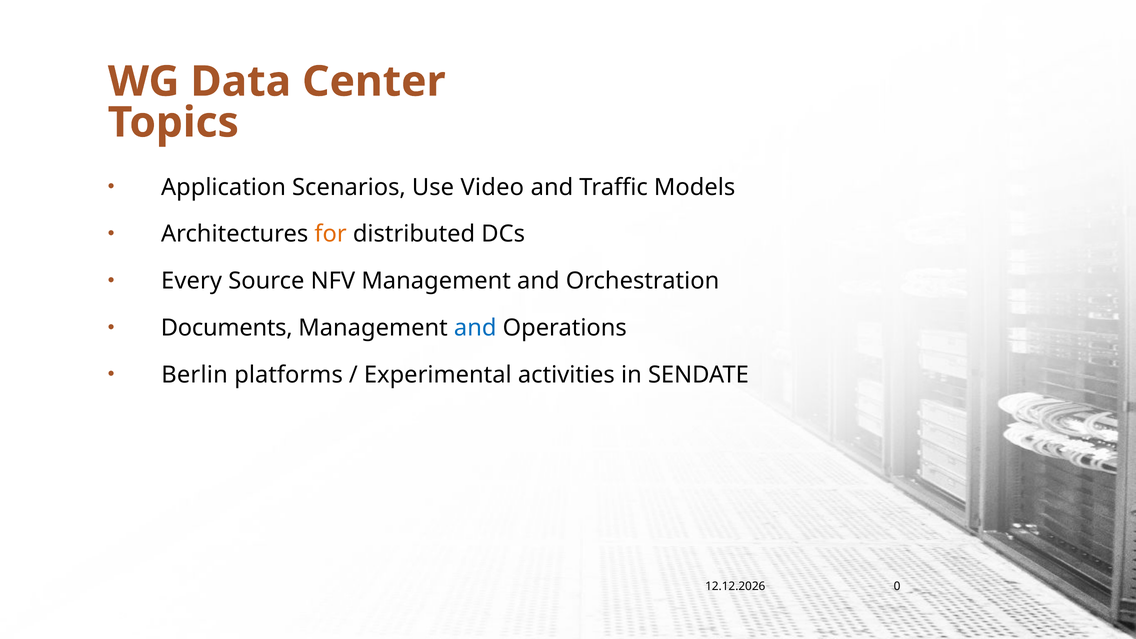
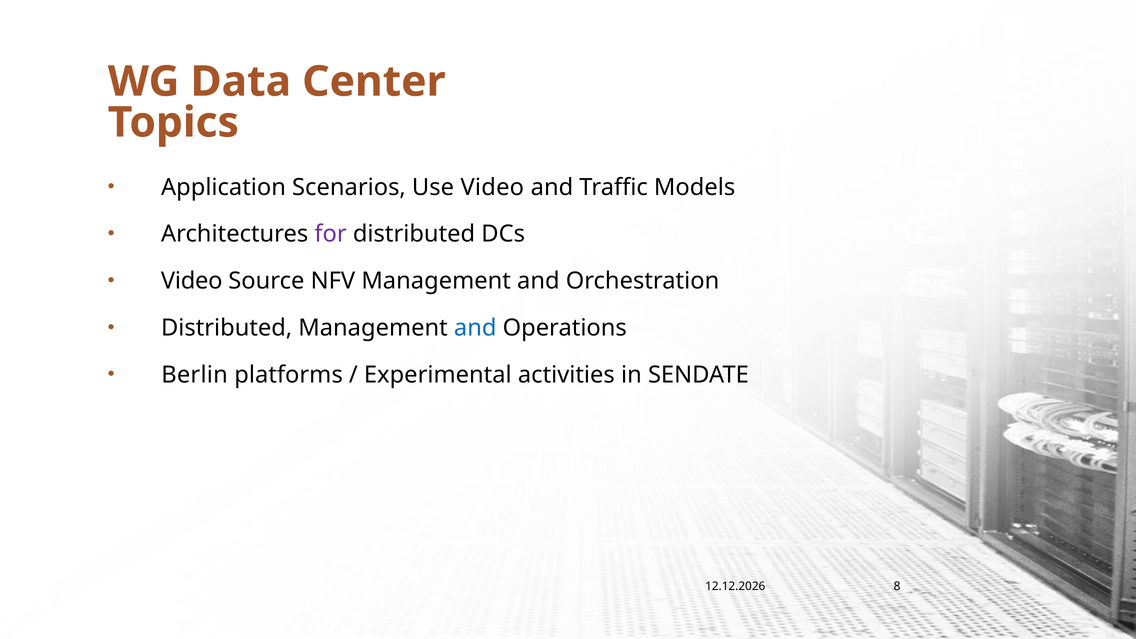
for colour: orange -> purple (331, 234)
Every: Every -> Video (192, 281)
Documents: Documents -> Distributed (227, 328)
0: 0 -> 8 (897, 586)
